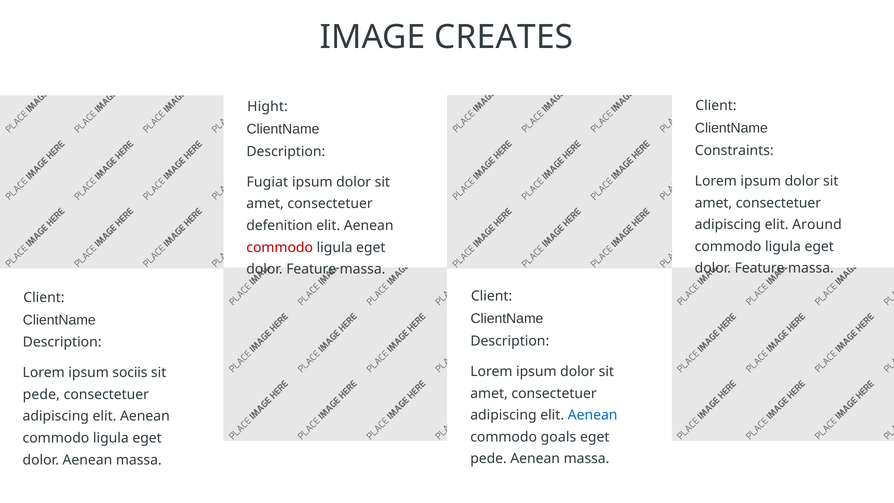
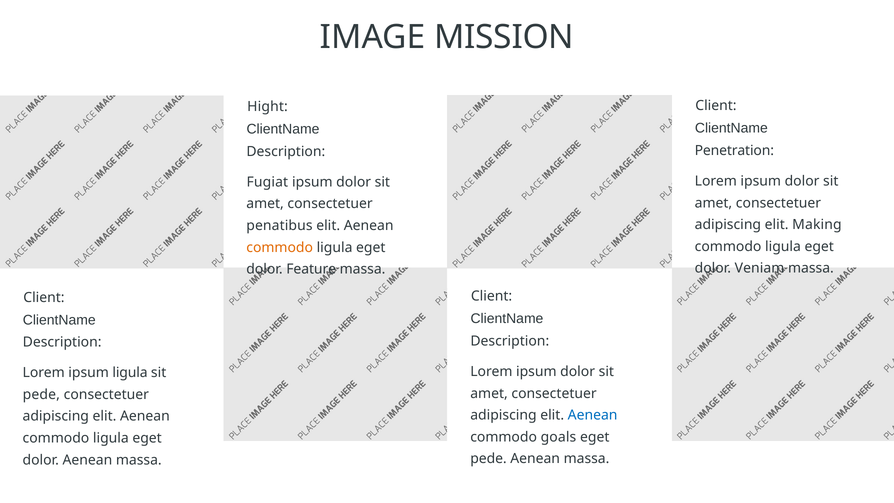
CREATES: CREATES -> MISSION (504, 37)
Constraints: Constraints -> Penetration (734, 150)
Around: Around -> Making (817, 225)
defenition: defenition -> penatibus (279, 226)
commodo colour: red -> orange (280, 247)
Feature: Feature -> Veniam (760, 268)
ipsum sociis: sociis -> ligula (130, 373)
